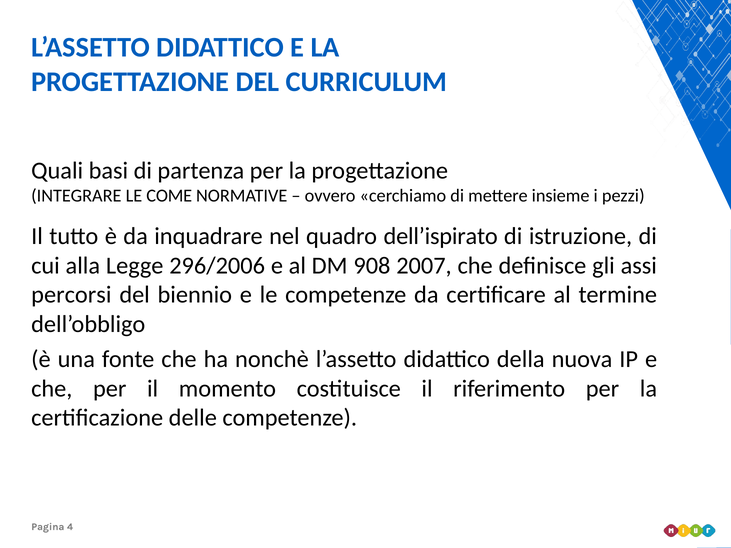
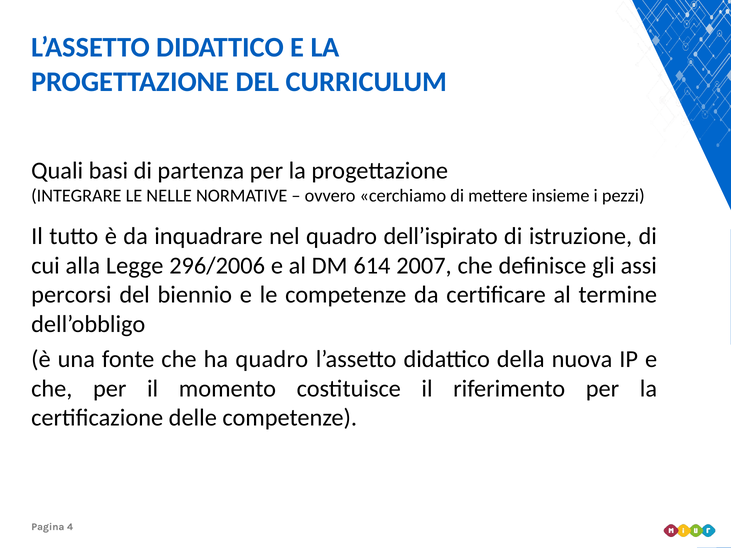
COME: COME -> NELLE (169, 196)
908: 908 -> 614 (372, 266)
ha nonchè: nonchè -> quadro (272, 360)
